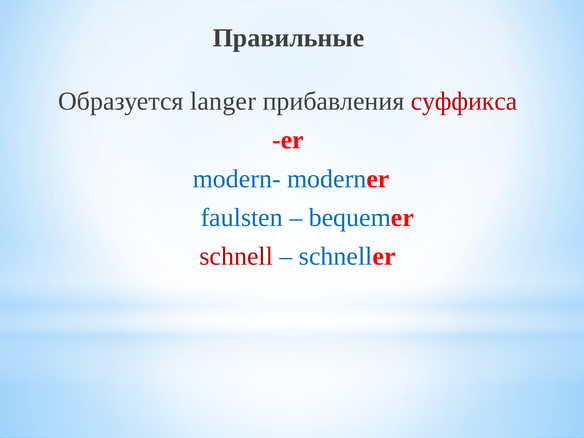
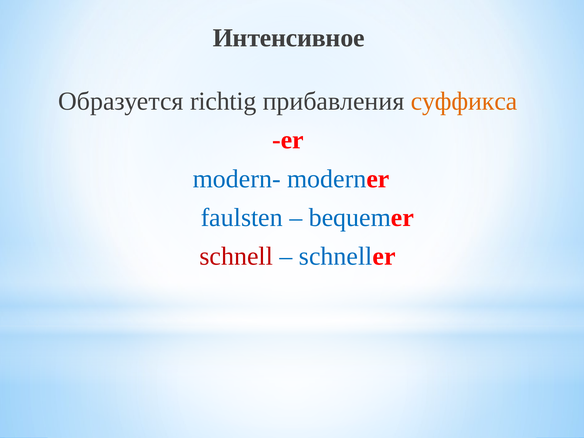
Правильные: Правильные -> Интенсивное (289, 38)
langer: langer -> richtig (223, 101)
суффикса colour: red -> orange (464, 101)
